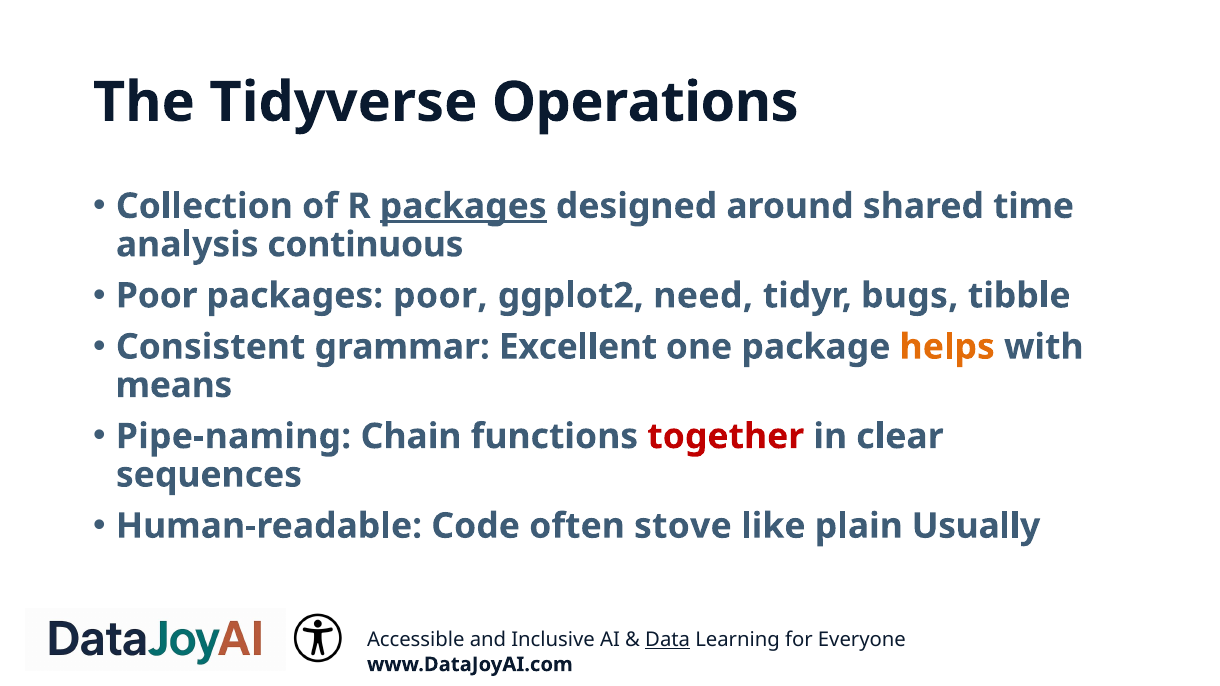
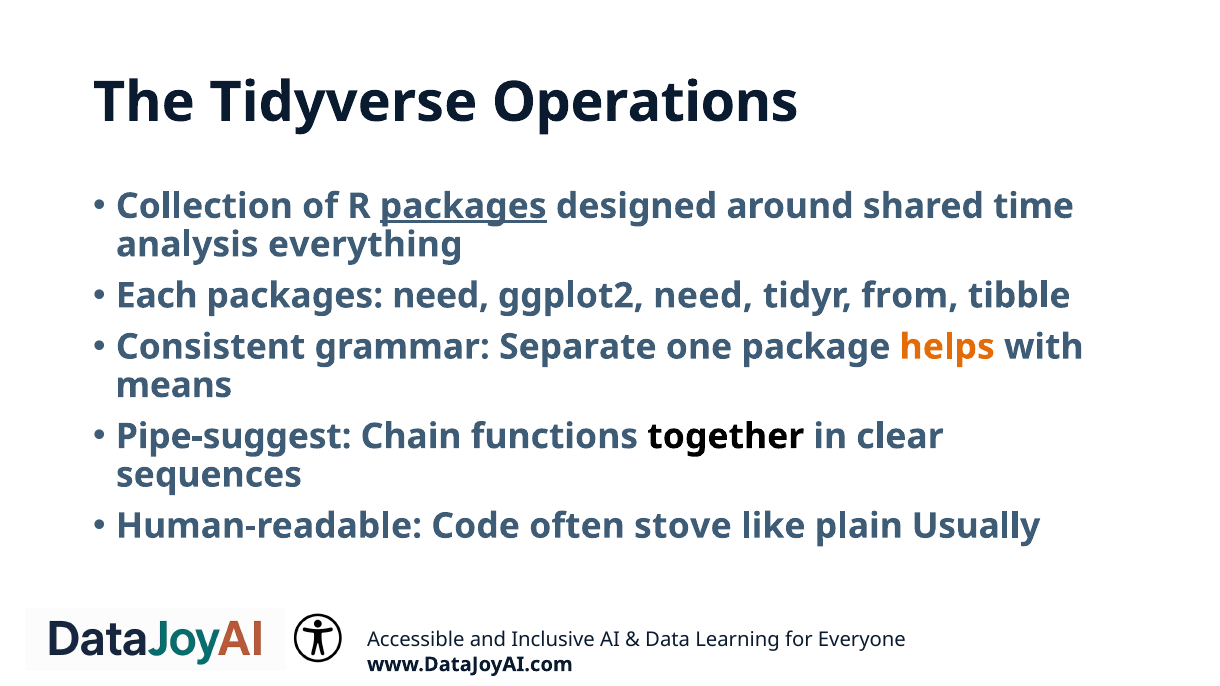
continuous: continuous -> everything (365, 245)
Poor: Poor -> Each (157, 296)
packages poor: poor -> need (441, 296)
bugs: bugs -> from (910, 296)
Excellent: Excellent -> Separate (578, 347)
Pipe-naming: Pipe-naming -> Pipe-suggest (234, 437)
together colour: red -> black (726, 437)
Data underline: present -> none (668, 640)
